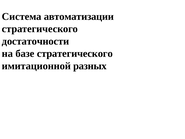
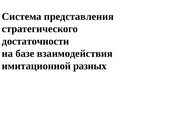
автоматизации: автоматизации -> представления (79, 16)
базе стратегического: стратегического -> взаимодействия (75, 53)
